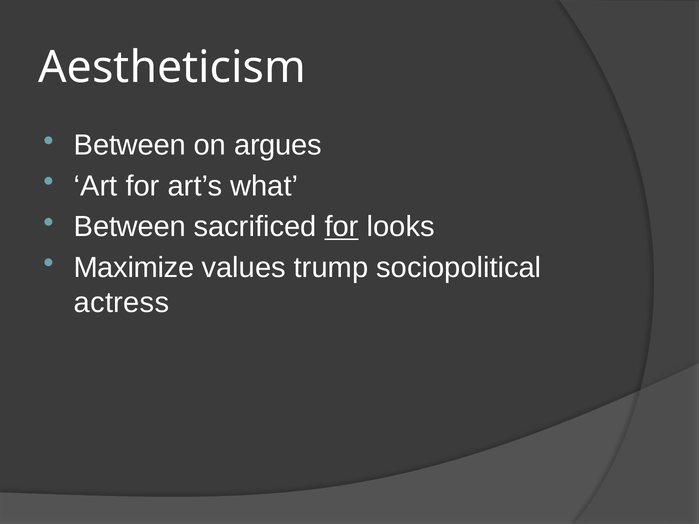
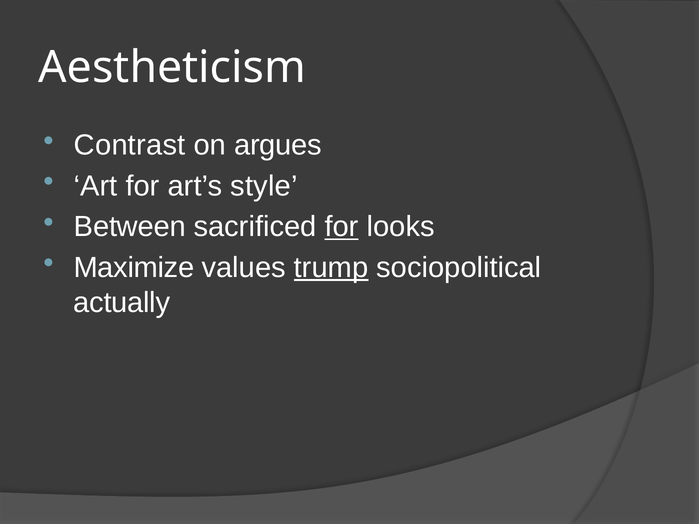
Between: Between -> Contrast (130, 145)
what: what -> style (264, 186)
trump underline: none -> present (331, 268)
actress: actress -> actually (122, 303)
